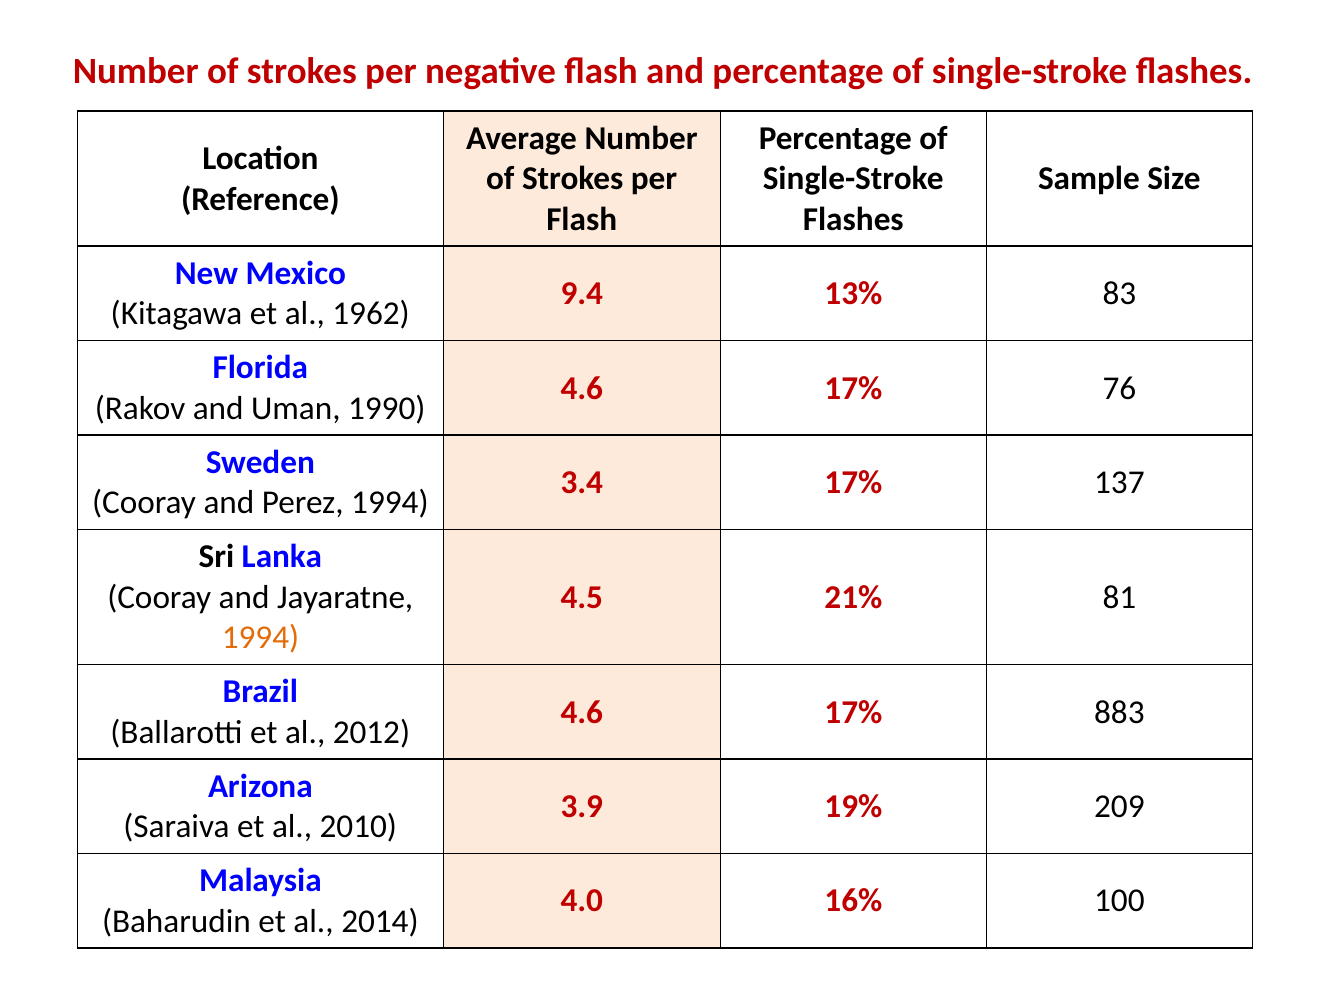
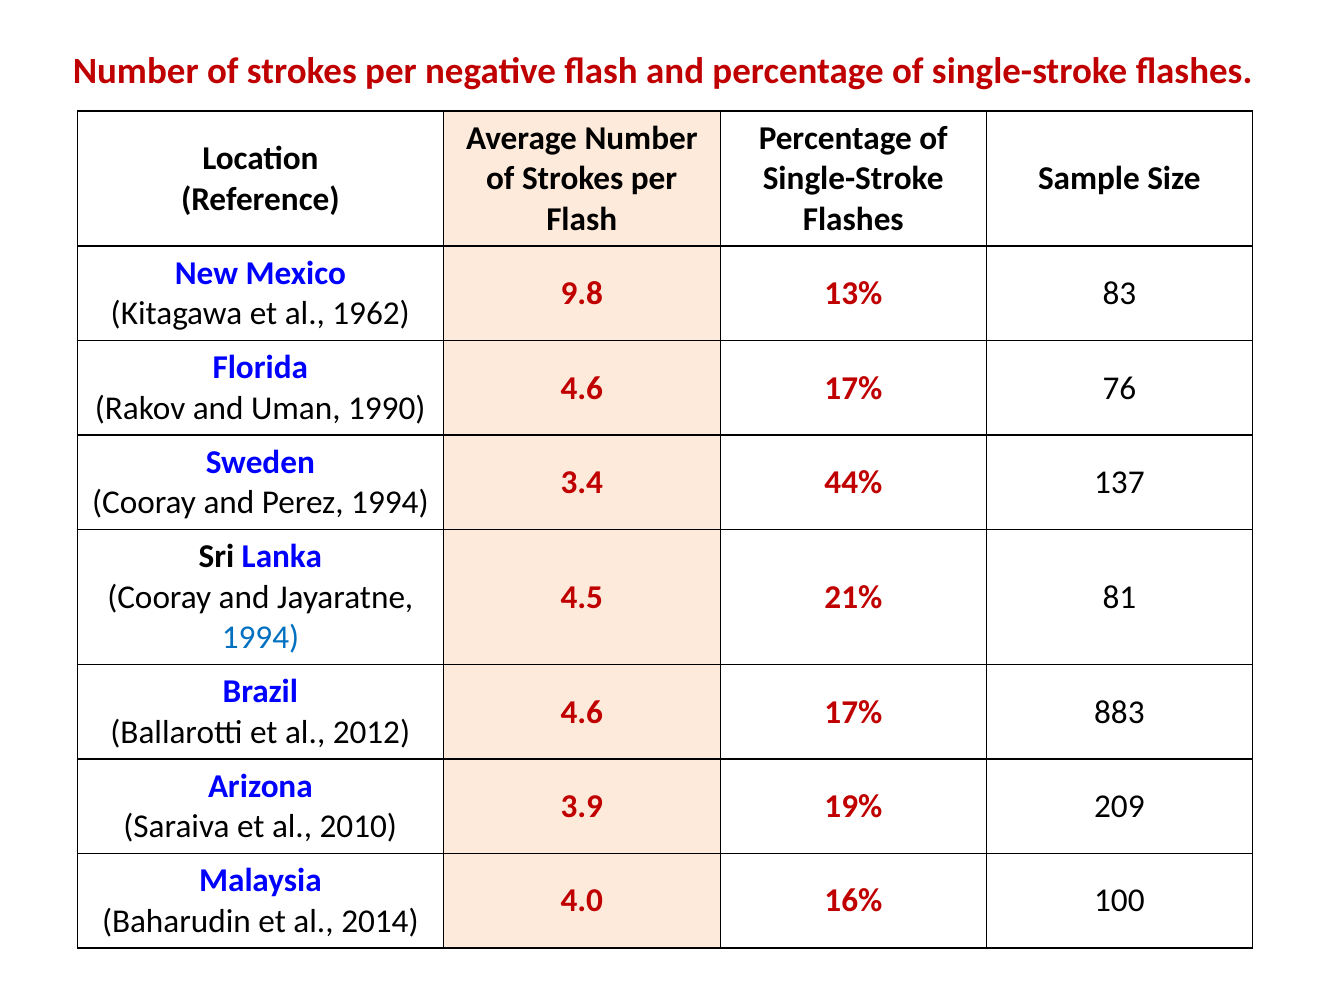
9.4: 9.4 -> 9.8 (582, 293)
3.4 17%: 17% -> 44% (853, 482)
1994 colour: orange -> blue (260, 638)
